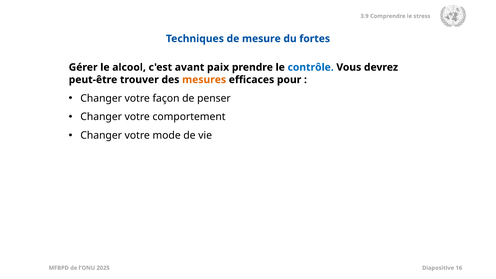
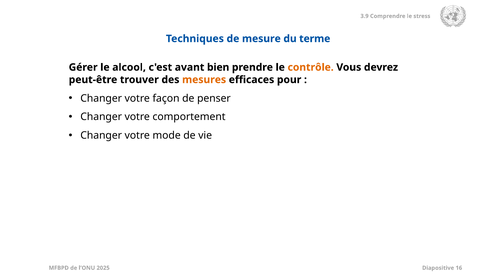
fortes: fortes -> terme (315, 39)
paix: paix -> bien (218, 67)
contrôle colour: blue -> orange (311, 67)
